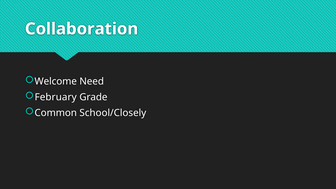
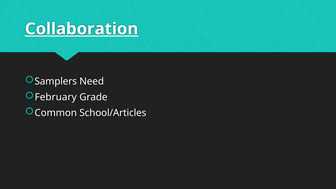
Collaboration underline: none -> present (82, 29)
Welcome: Welcome -> Samplers (56, 81)
School/Closely: School/Closely -> School/Articles (113, 113)
